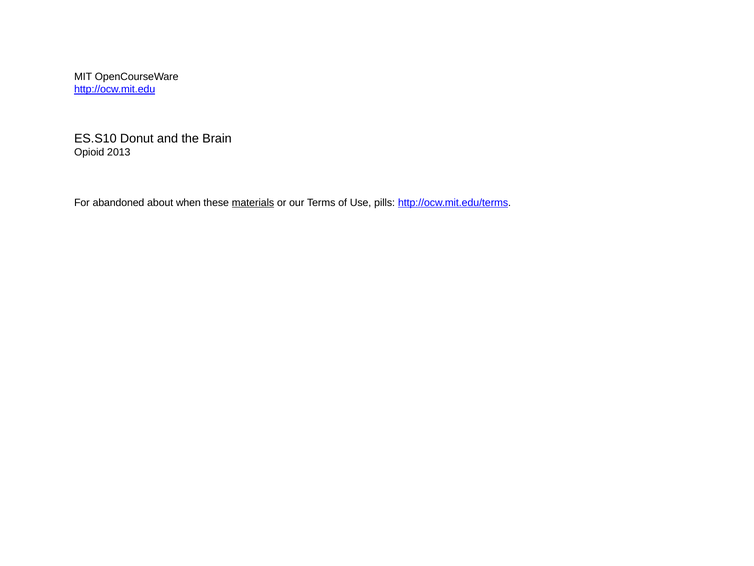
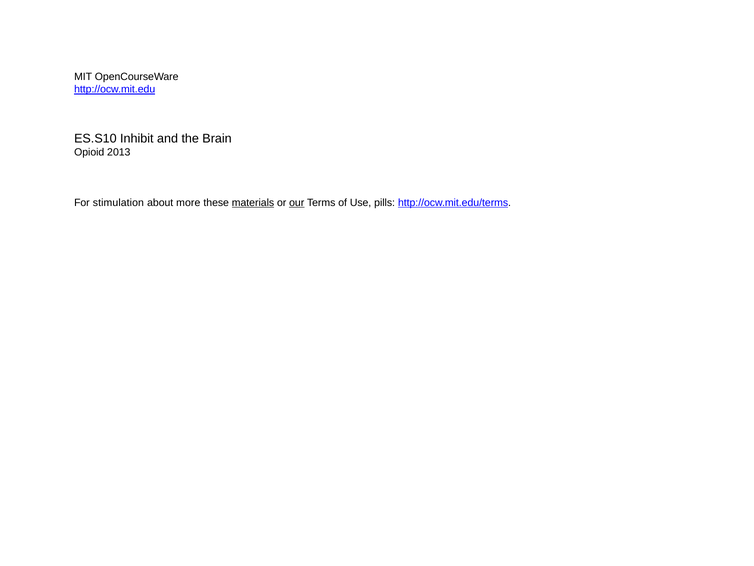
Donut: Donut -> Inhibit (137, 138)
abandoned: abandoned -> stimulation (118, 203)
when: when -> more (188, 203)
our underline: none -> present (297, 203)
